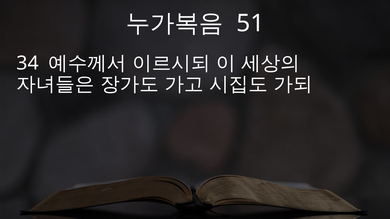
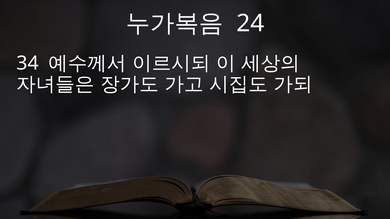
51: 51 -> 24 (250, 23)
